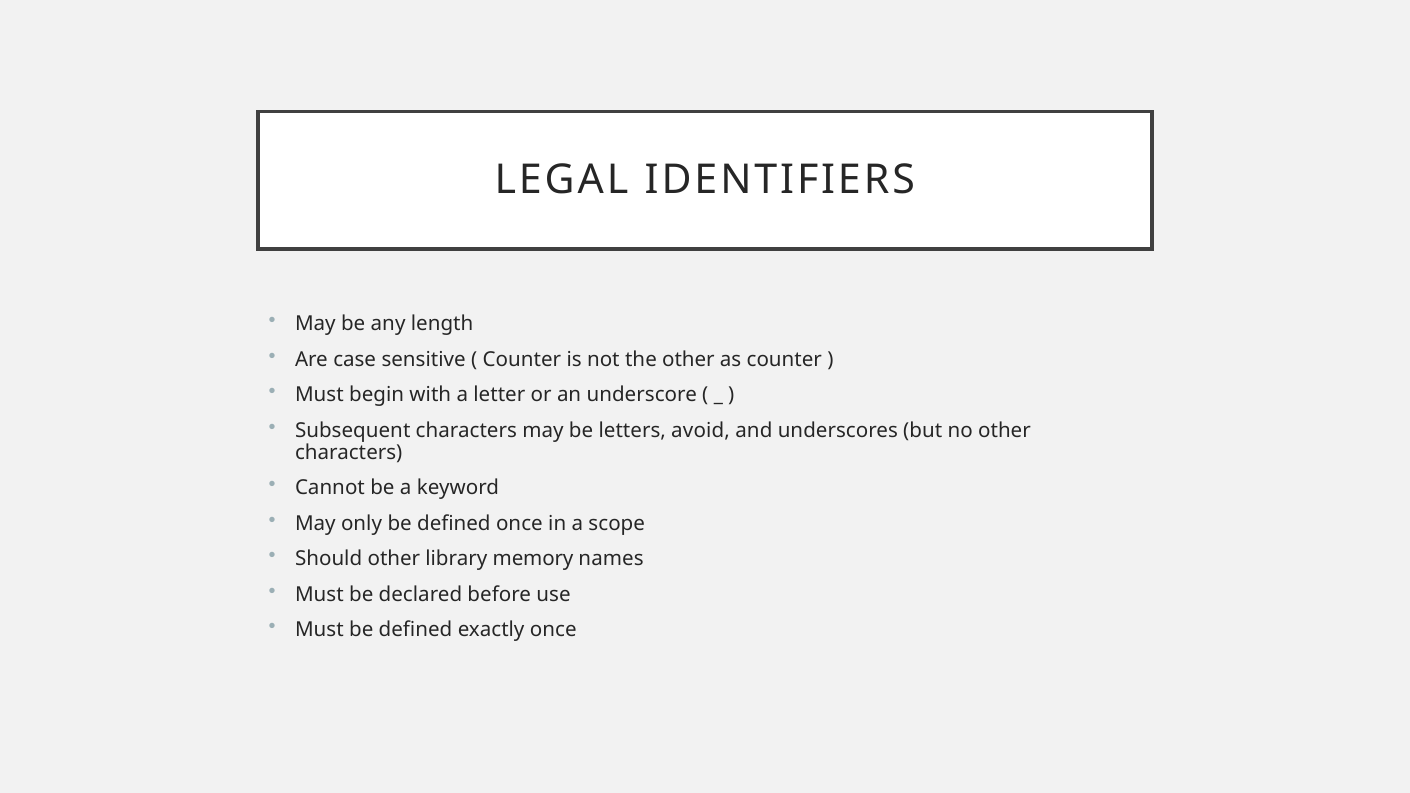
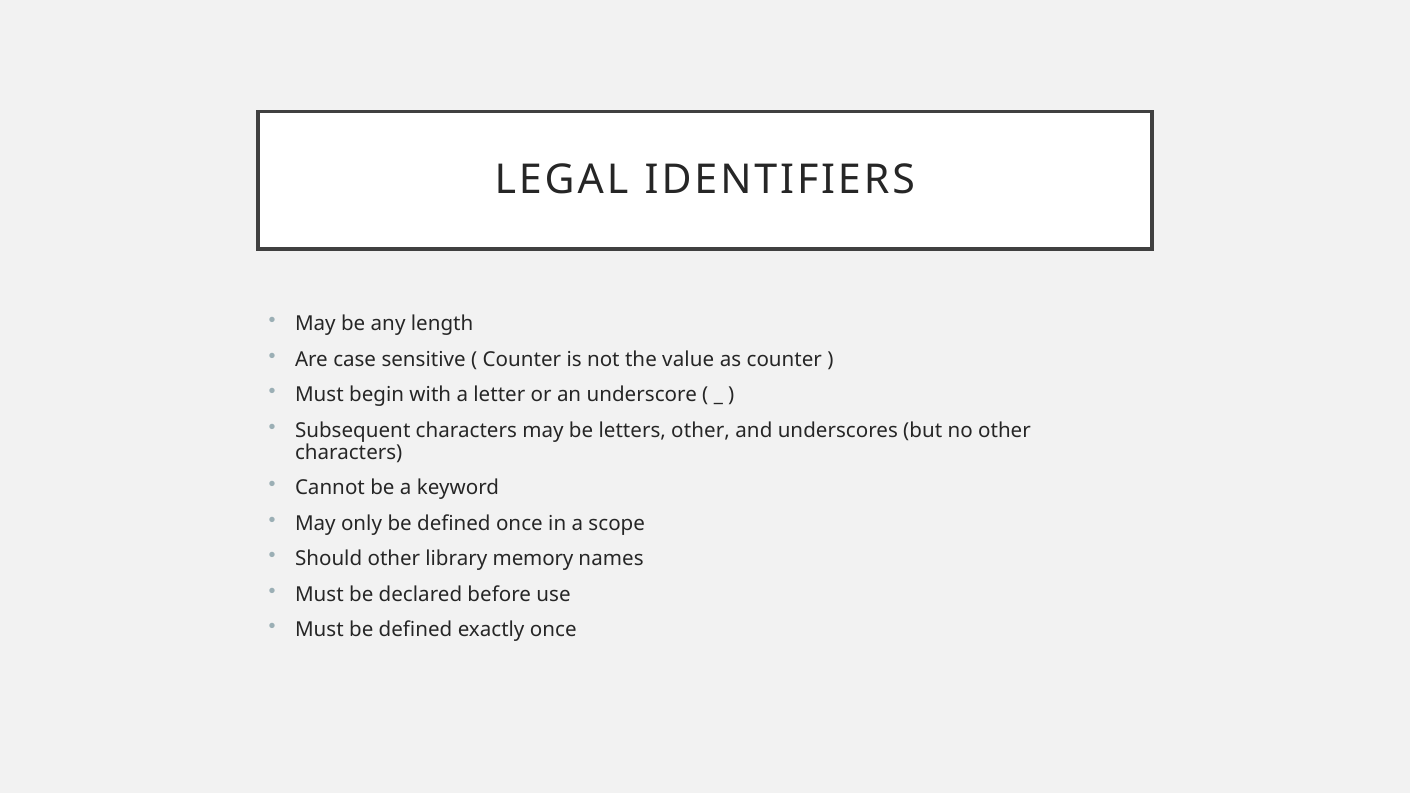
the other: other -> value (688, 360)
letters avoid: avoid -> other (701, 430)
